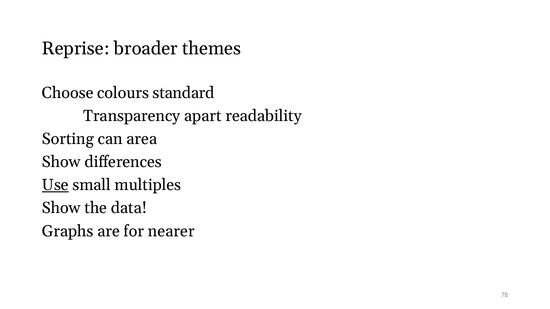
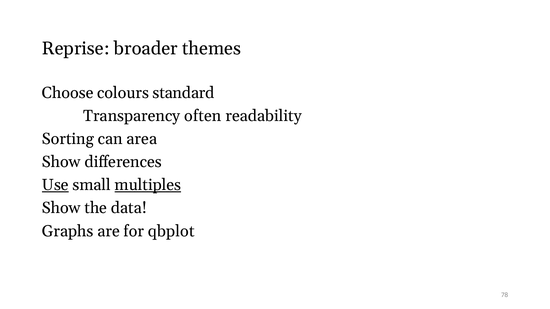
apart: apart -> often (203, 116)
multiples underline: none -> present (148, 185)
nearer: nearer -> qbplot (171, 231)
